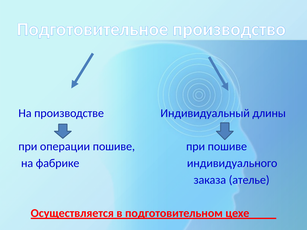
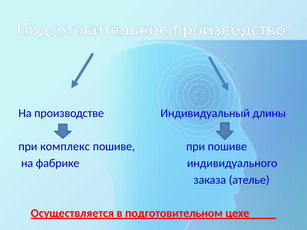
операции: операции -> комплекс (65, 147)
